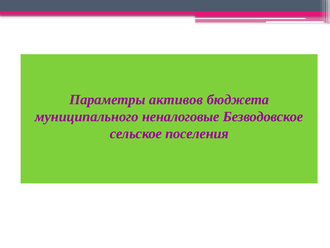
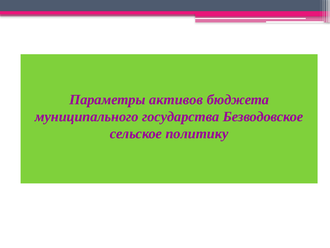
неналоговые: неналоговые -> государства (181, 116)
поселения: поселения -> политику (197, 134)
